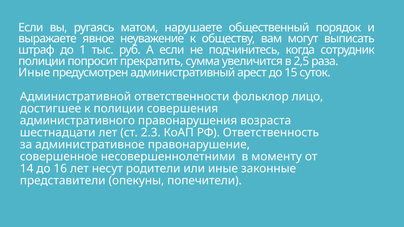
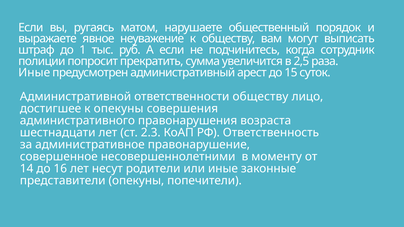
ответственности фольклор: фольклор -> обществу (260, 97)
к полиции: полиции -> опекуны (119, 109)
